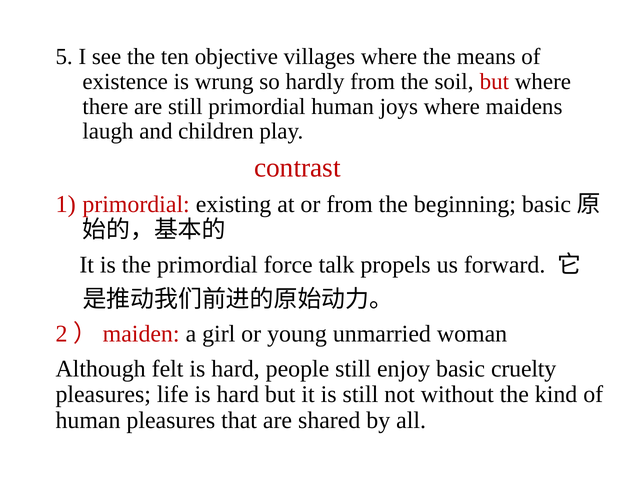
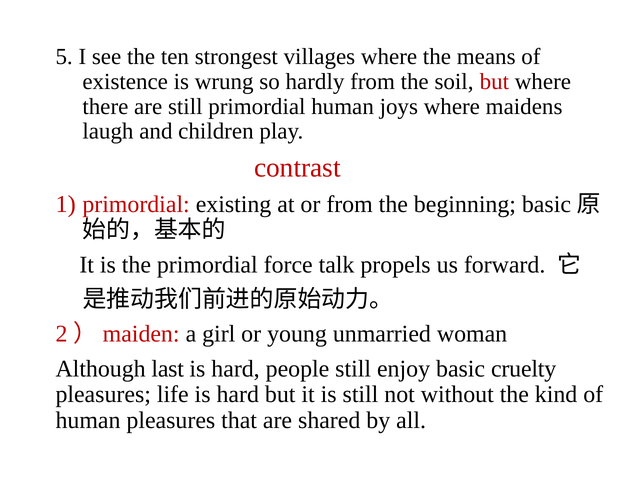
objective: objective -> strongest (236, 57)
felt: felt -> last (168, 369)
